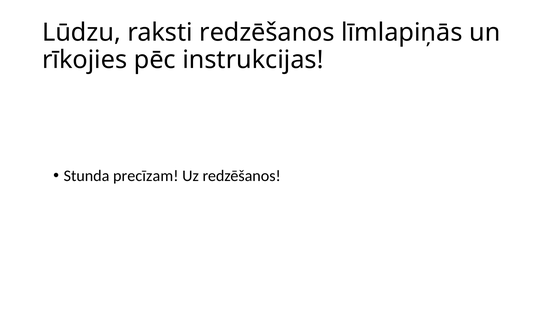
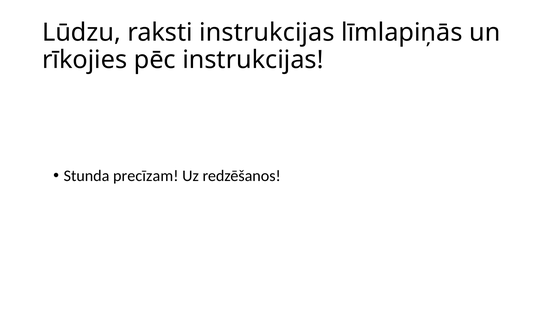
raksti redzēšanos: redzēšanos -> instrukcijas (267, 33)
